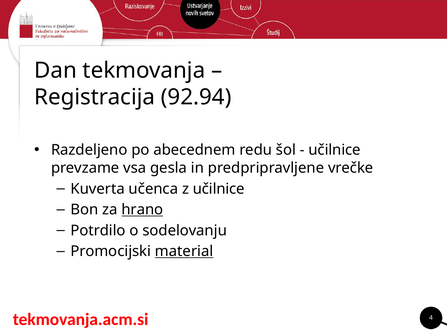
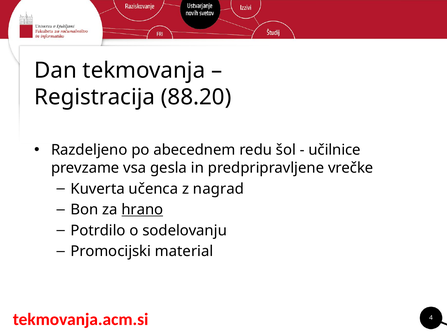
92.94: 92.94 -> 88.20 (196, 97)
z učilnice: učilnice -> nagrad (219, 189)
material underline: present -> none (184, 251)
